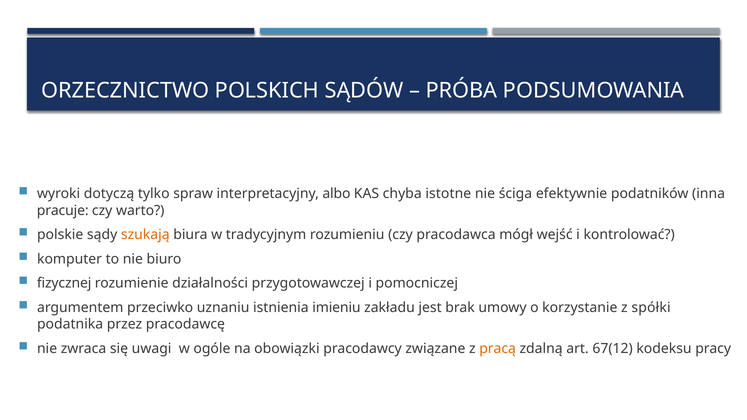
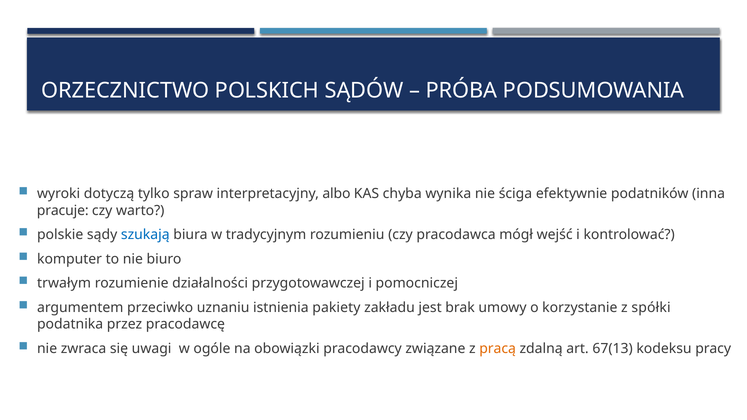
istotne: istotne -> wynika (448, 194)
szukają colour: orange -> blue (145, 235)
fizycznej: fizycznej -> trwałym (64, 283)
imieniu: imieniu -> pakiety (336, 308)
67(12: 67(12 -> 67(13 (613, 349)
